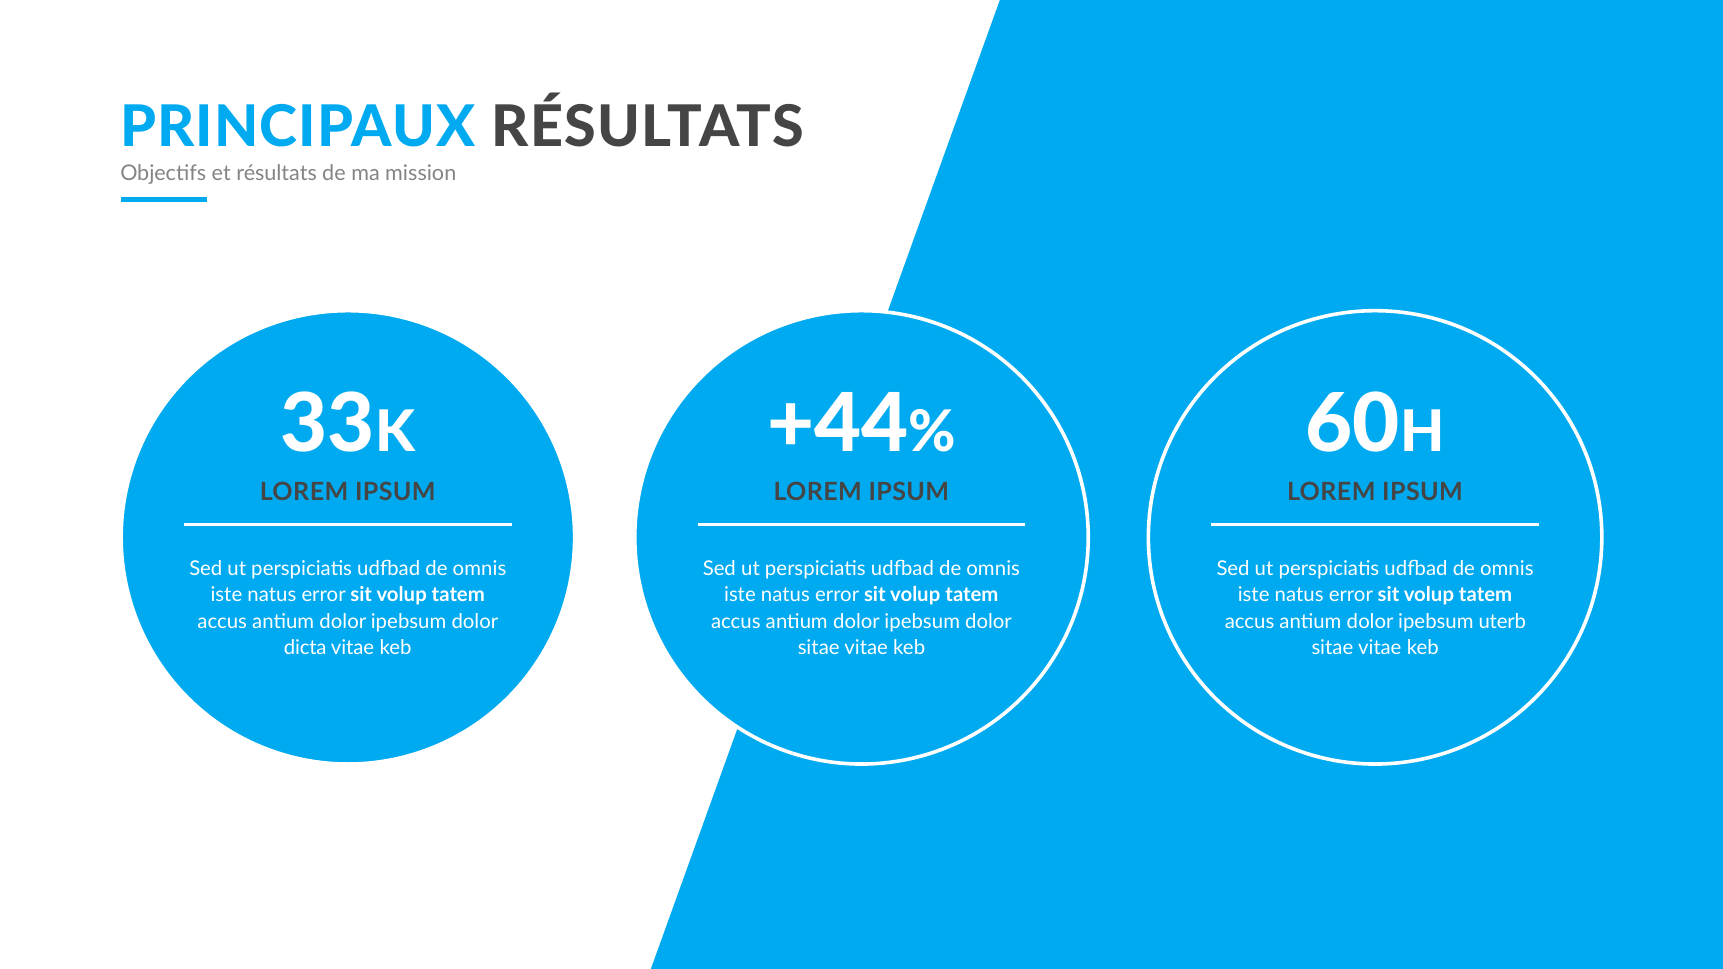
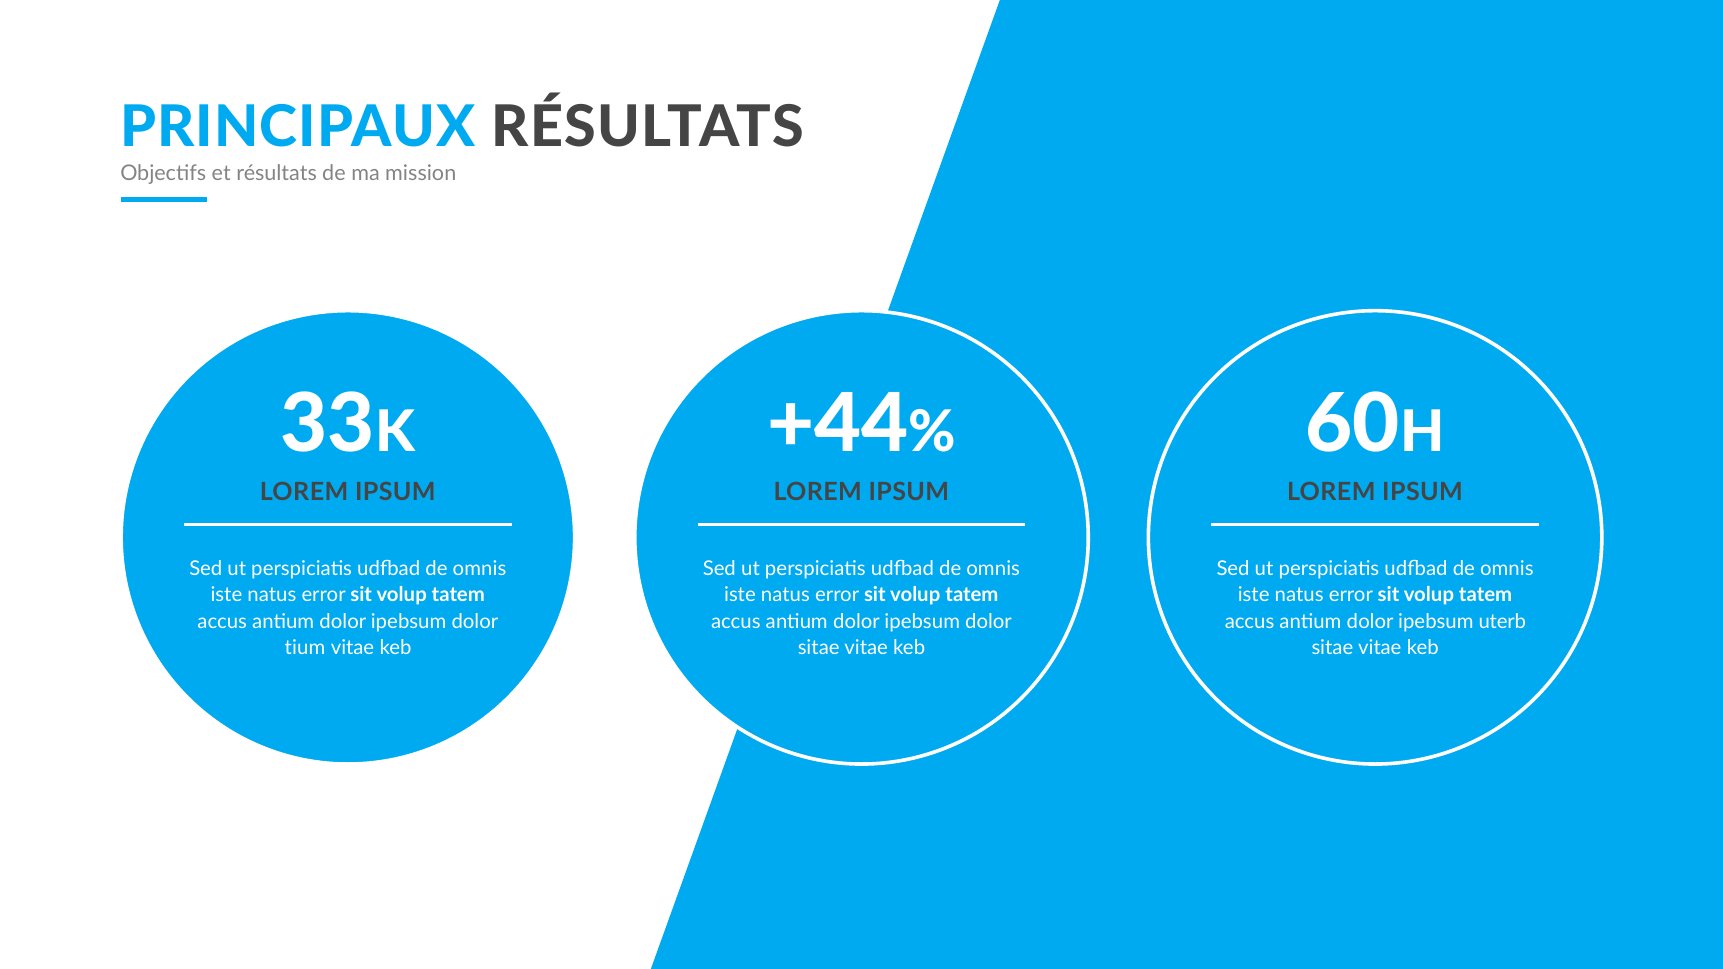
dicta: dicta -> tium (305, 648)
